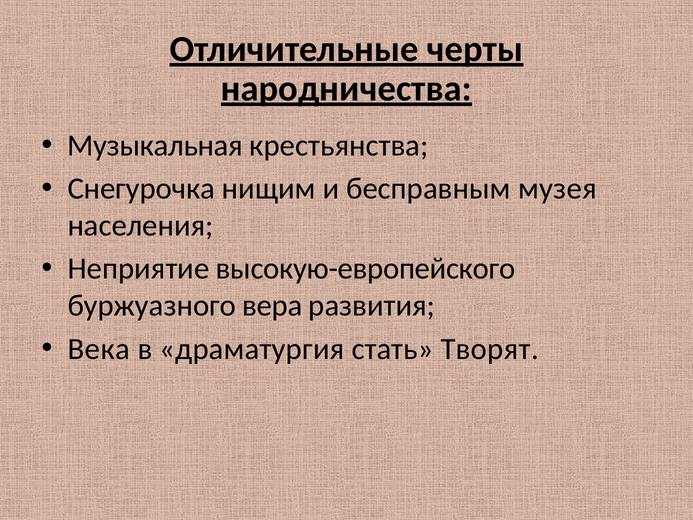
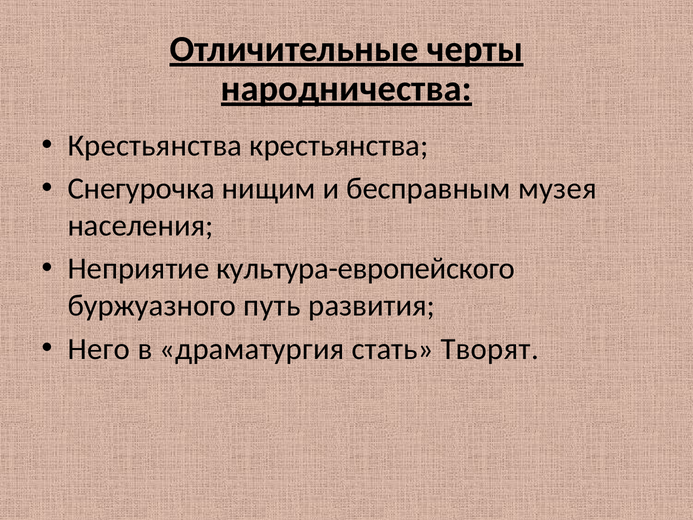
Музыкальная: Музыкальная -> Крестьянства (155, 145)
высокую-европейского: высокую-европейского -> культура-европейского (366, 269)
вера: вера -> путь (272, 306)
Века: Века -> Него (99, 349)
